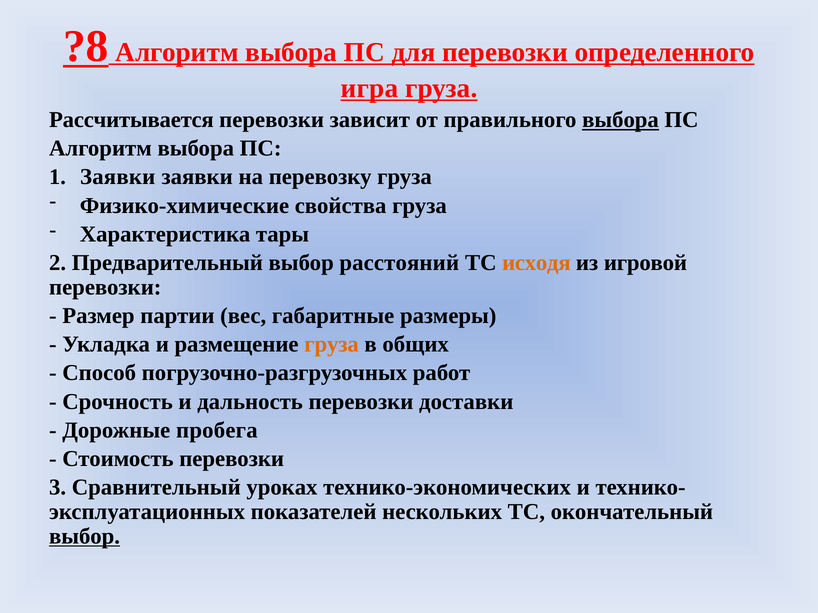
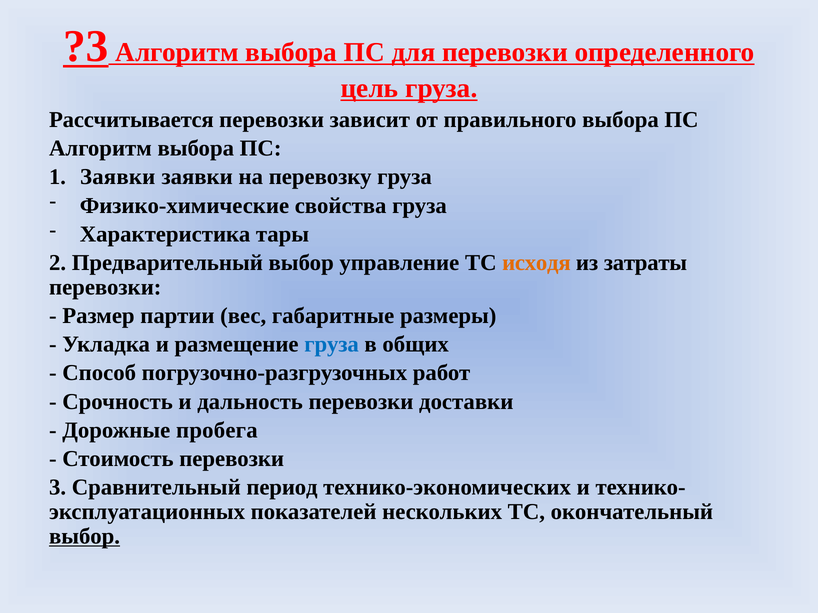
?8: ?8 -> ?3 (86, 46)
игра: игра -> цель (369, 88)
выбора underline: present -> none (621, 120)
расстояний: расстояний -> управление (399, 263)
игровой: игровой -> затраты (645, 263)
груза colour: orange -> blue (332, 345)
уроках: уроках -> период (282, 488)
